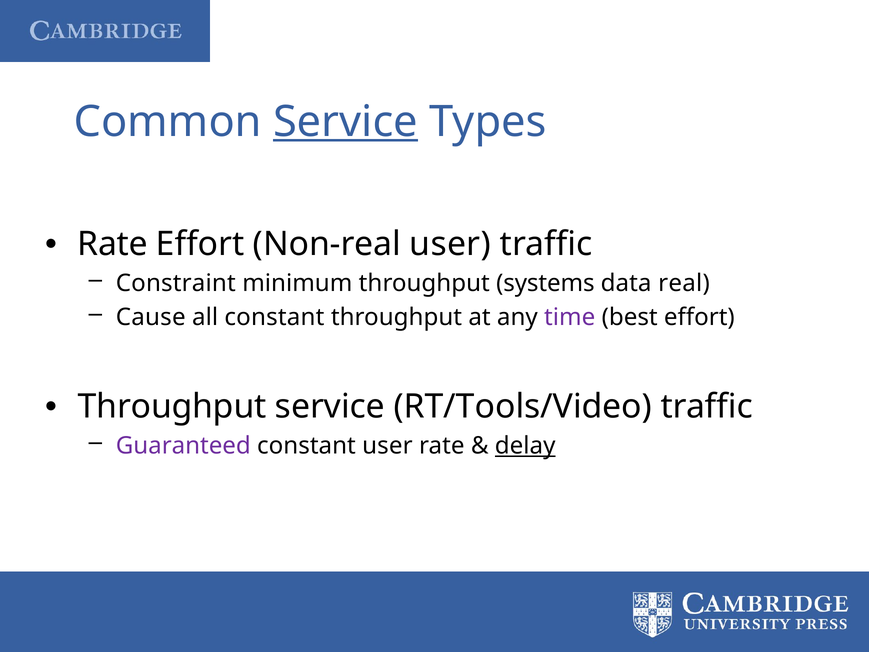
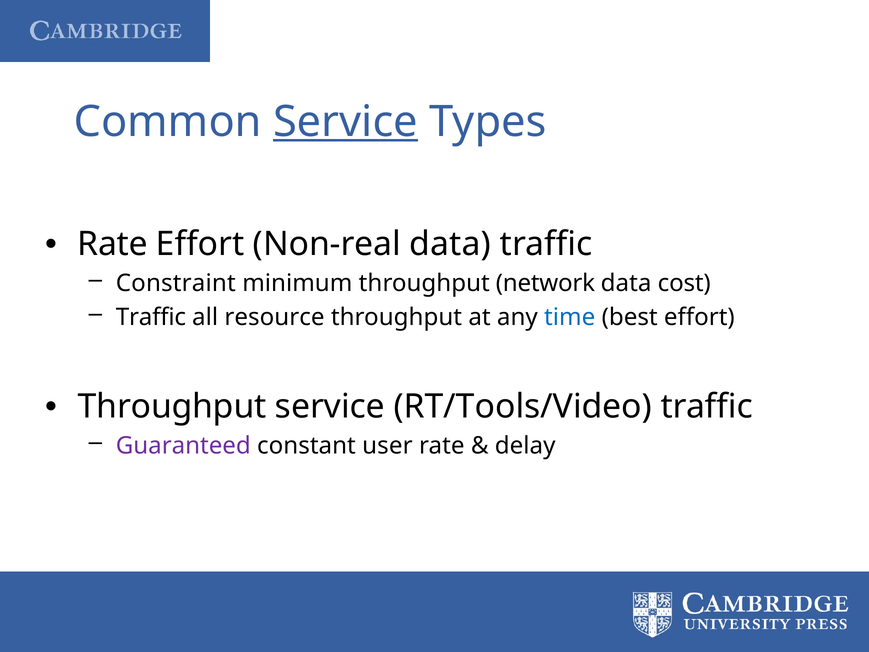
Non-real user: user -> data (450, 244)
systems: systems -> network (545, 283)
real: real -> cost (684, 283)
Cause: Cause -> Traffic (151, 317)
all constant: constant -> resource (274, 317)
time colour: purple -> blue (570, 317)
delay underline: present -> none (525, 445)
